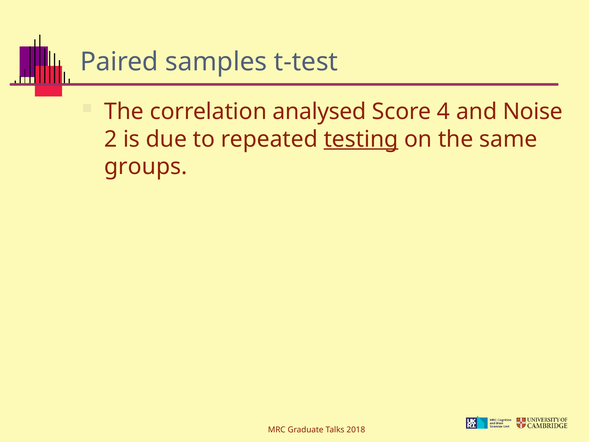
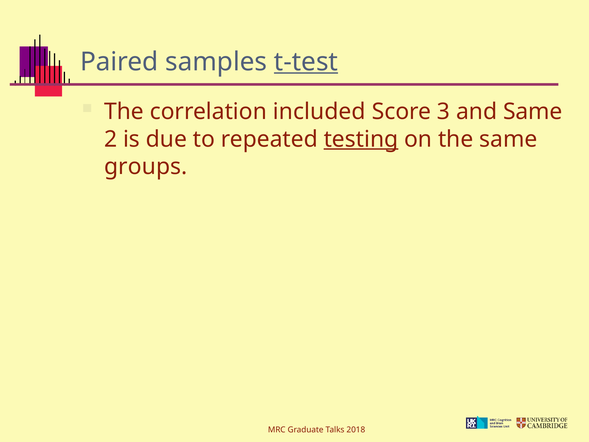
t-test underline: none -> present (306, 62)
analysed: analysed -> included (319, 112)
4: 4 -> 3 (444, 112)
and Noise: Noise -> Same (533, 112)
